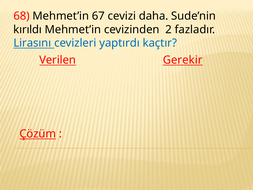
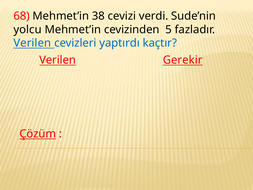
67: 67 -> 38 (98, 16)
daha: daha -> verdi (154, 16)
kırıldı: kırıldı -> yolcu (28, 29)
2: 2 -> 5 (169, 29)
Lirasını: Lirasını -> Verilen (32, 43)
